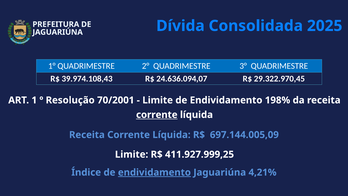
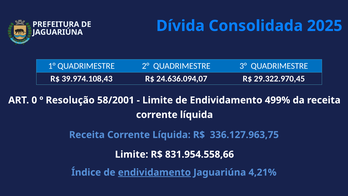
1: 1 -> 0 (34, 100)
70/2001: 70/2001 -> 58/2001 (116, 100)
198%: 198% -> 499% (278, 100)
corrente underline: present -> none (157, 115)
697.144.005,09: 697.144.005,09 -> 336.127.963,75 (244, 135)
411.927.999,25: 411.927.999,25 -> 831.954.558,66 (200, 154)
